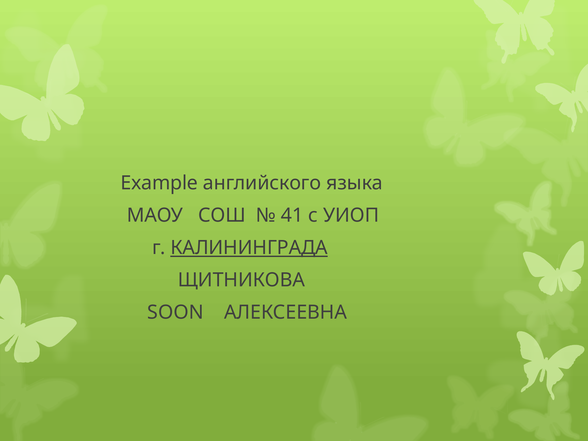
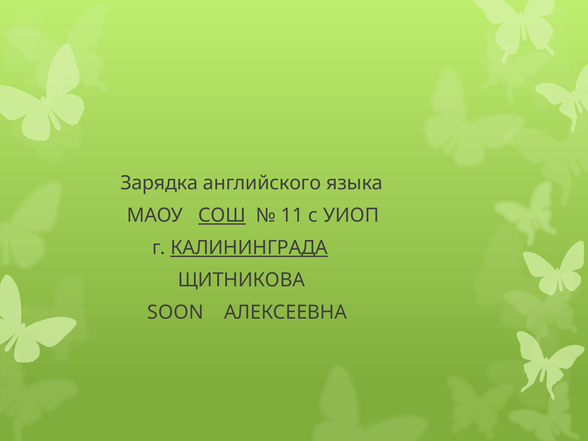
Example: Example -> Зарядка (159, 183)
СОШ underline: none -> present (222, 215)
41: 41 -> 11 (292, 215)
